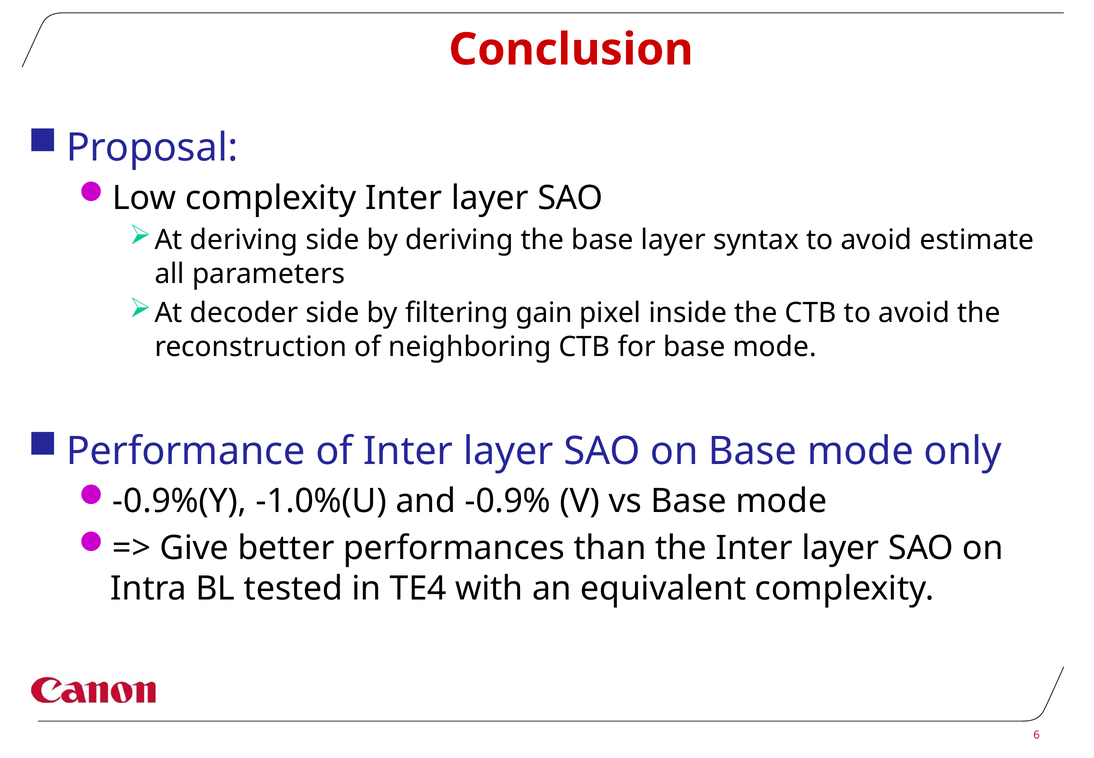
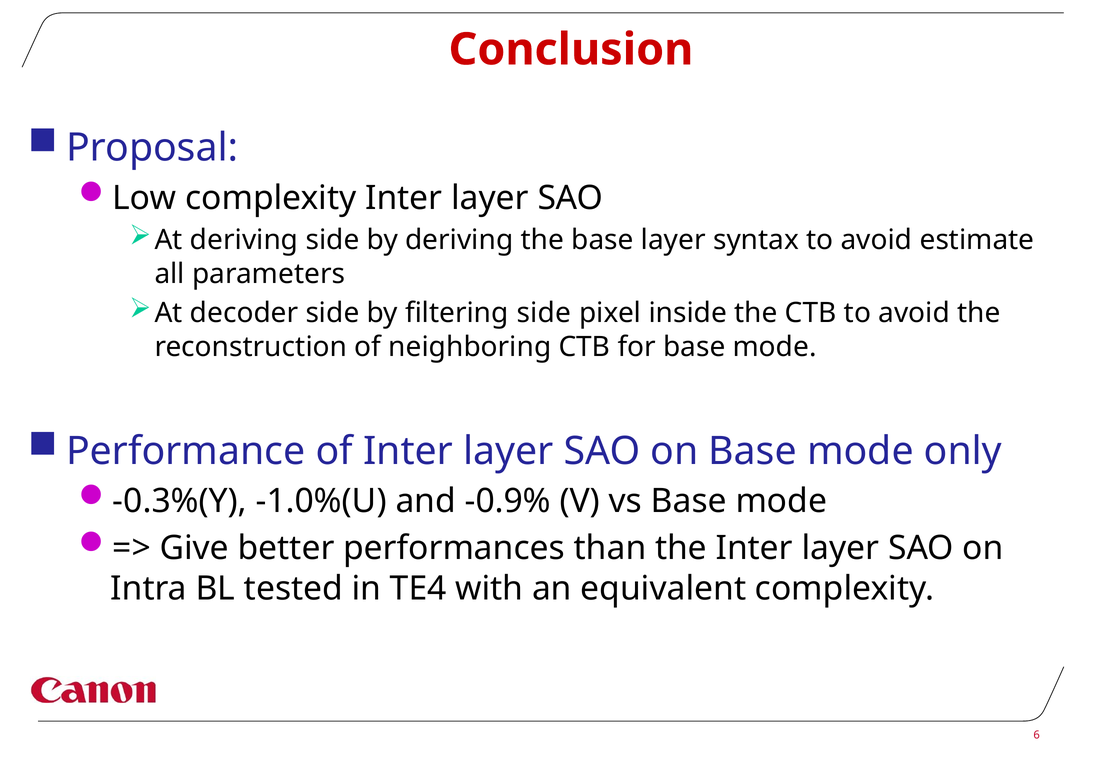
filtering gain: gain -> side (544, 313)
-0.9%(Y: -0.9%(Y -> -0.3%(Y (180, 501)
